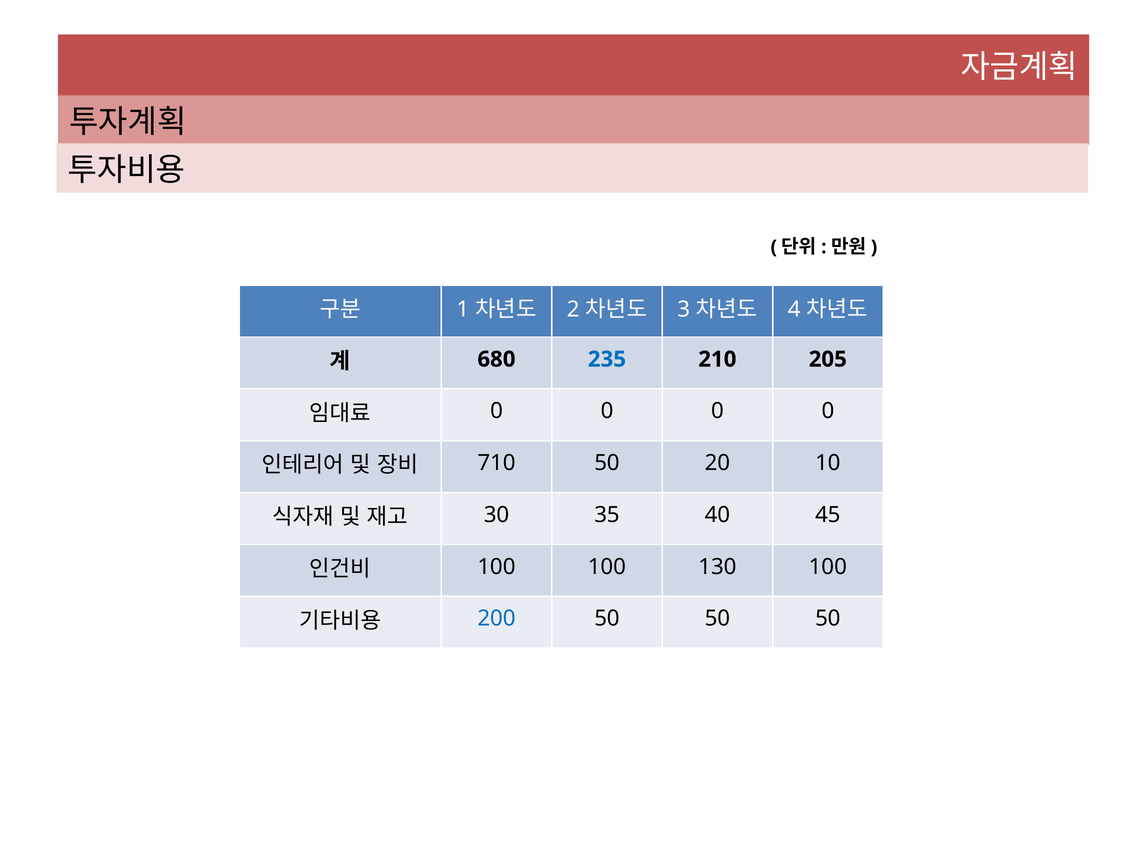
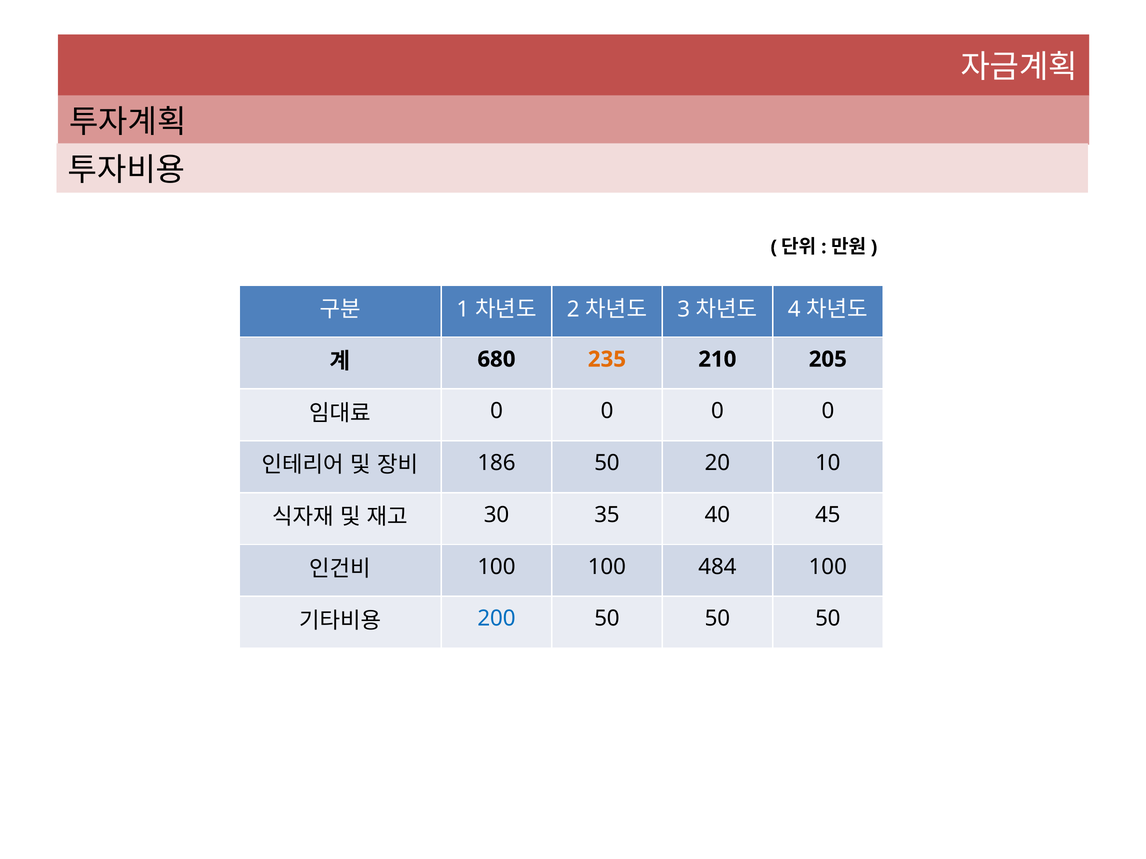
235 colour: blue -> orange (607, 360)
710: 710 -> 186 (496, 463)
130: 130 -> 484 (717, 567)
